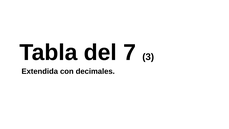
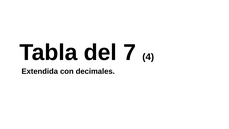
3: 3 -> 4 (148, 57)
